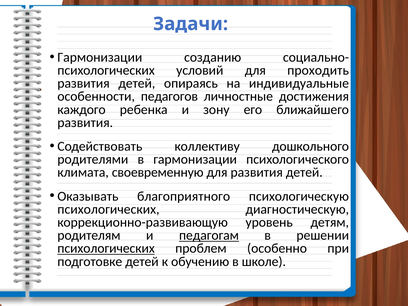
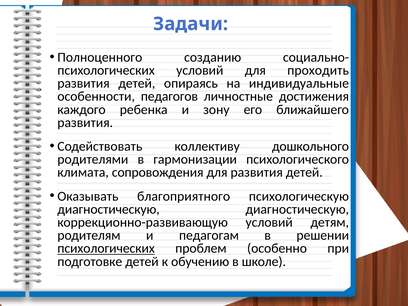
Гармонизации: Гармонизации -> Полноценного (100, 57)
своевременную: своевременную -> сопровождения (158, 172)
психологических: психологических -> диагностическую (109, 209)
коррекционно-развивающую уровень: уровень -> условий (269, 222)
педагогам underline: present -> none (209, 235)
